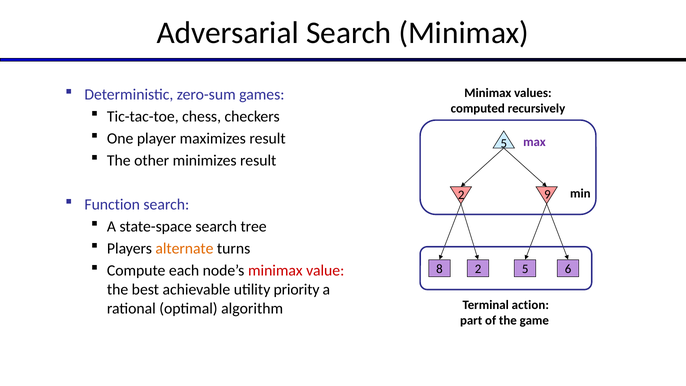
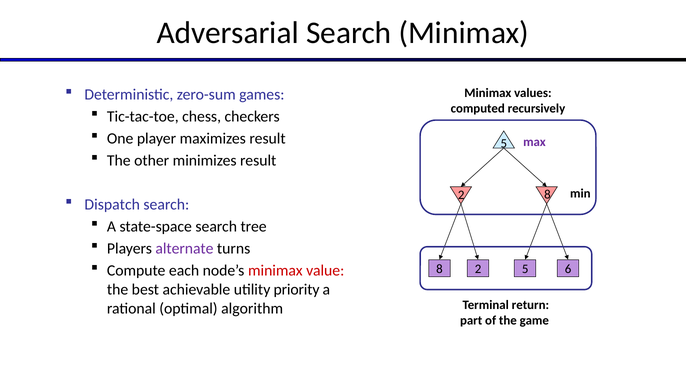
2 9: 9 -> 8 (547, 194)
Function: Function -> Dispatch (112, 205)
alternate colour: orange -> purple (184, 249)
action: action -> return (530, 305)
